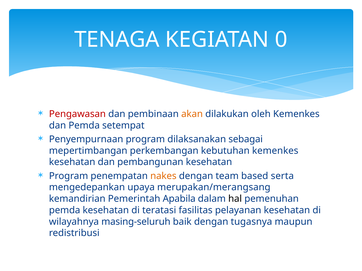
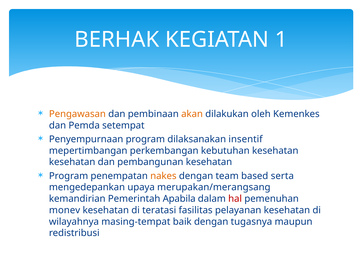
TENAGA: TENAGA -> BERHAK (117, 40)
0: 0 -> 1 (281, 40)
Pengawasan colour: red -> orange (77, 114)
sebagai: sebagai -> insentif (246, 139)
kebutuhan kemenkes: kemenkes -> kesehatan (275, 151)
hal colour: black -> red (235, 199)
pemda: pemda -> monev (65, 211)
masing-seluruh: masing-seluruh -> masing-tempat (136, 222)
